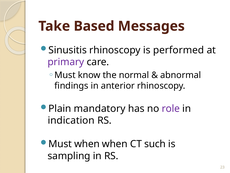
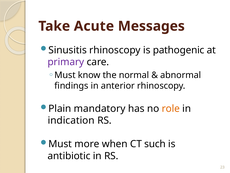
Based: Based -> Acute (94, 26)
performed: performed -> pathogenic (179, 50)
role colour: purple -> orange (171, 108)
Must when: when -> more (87, 144)
sampling: sampling -> antibiotic (69, 155)
